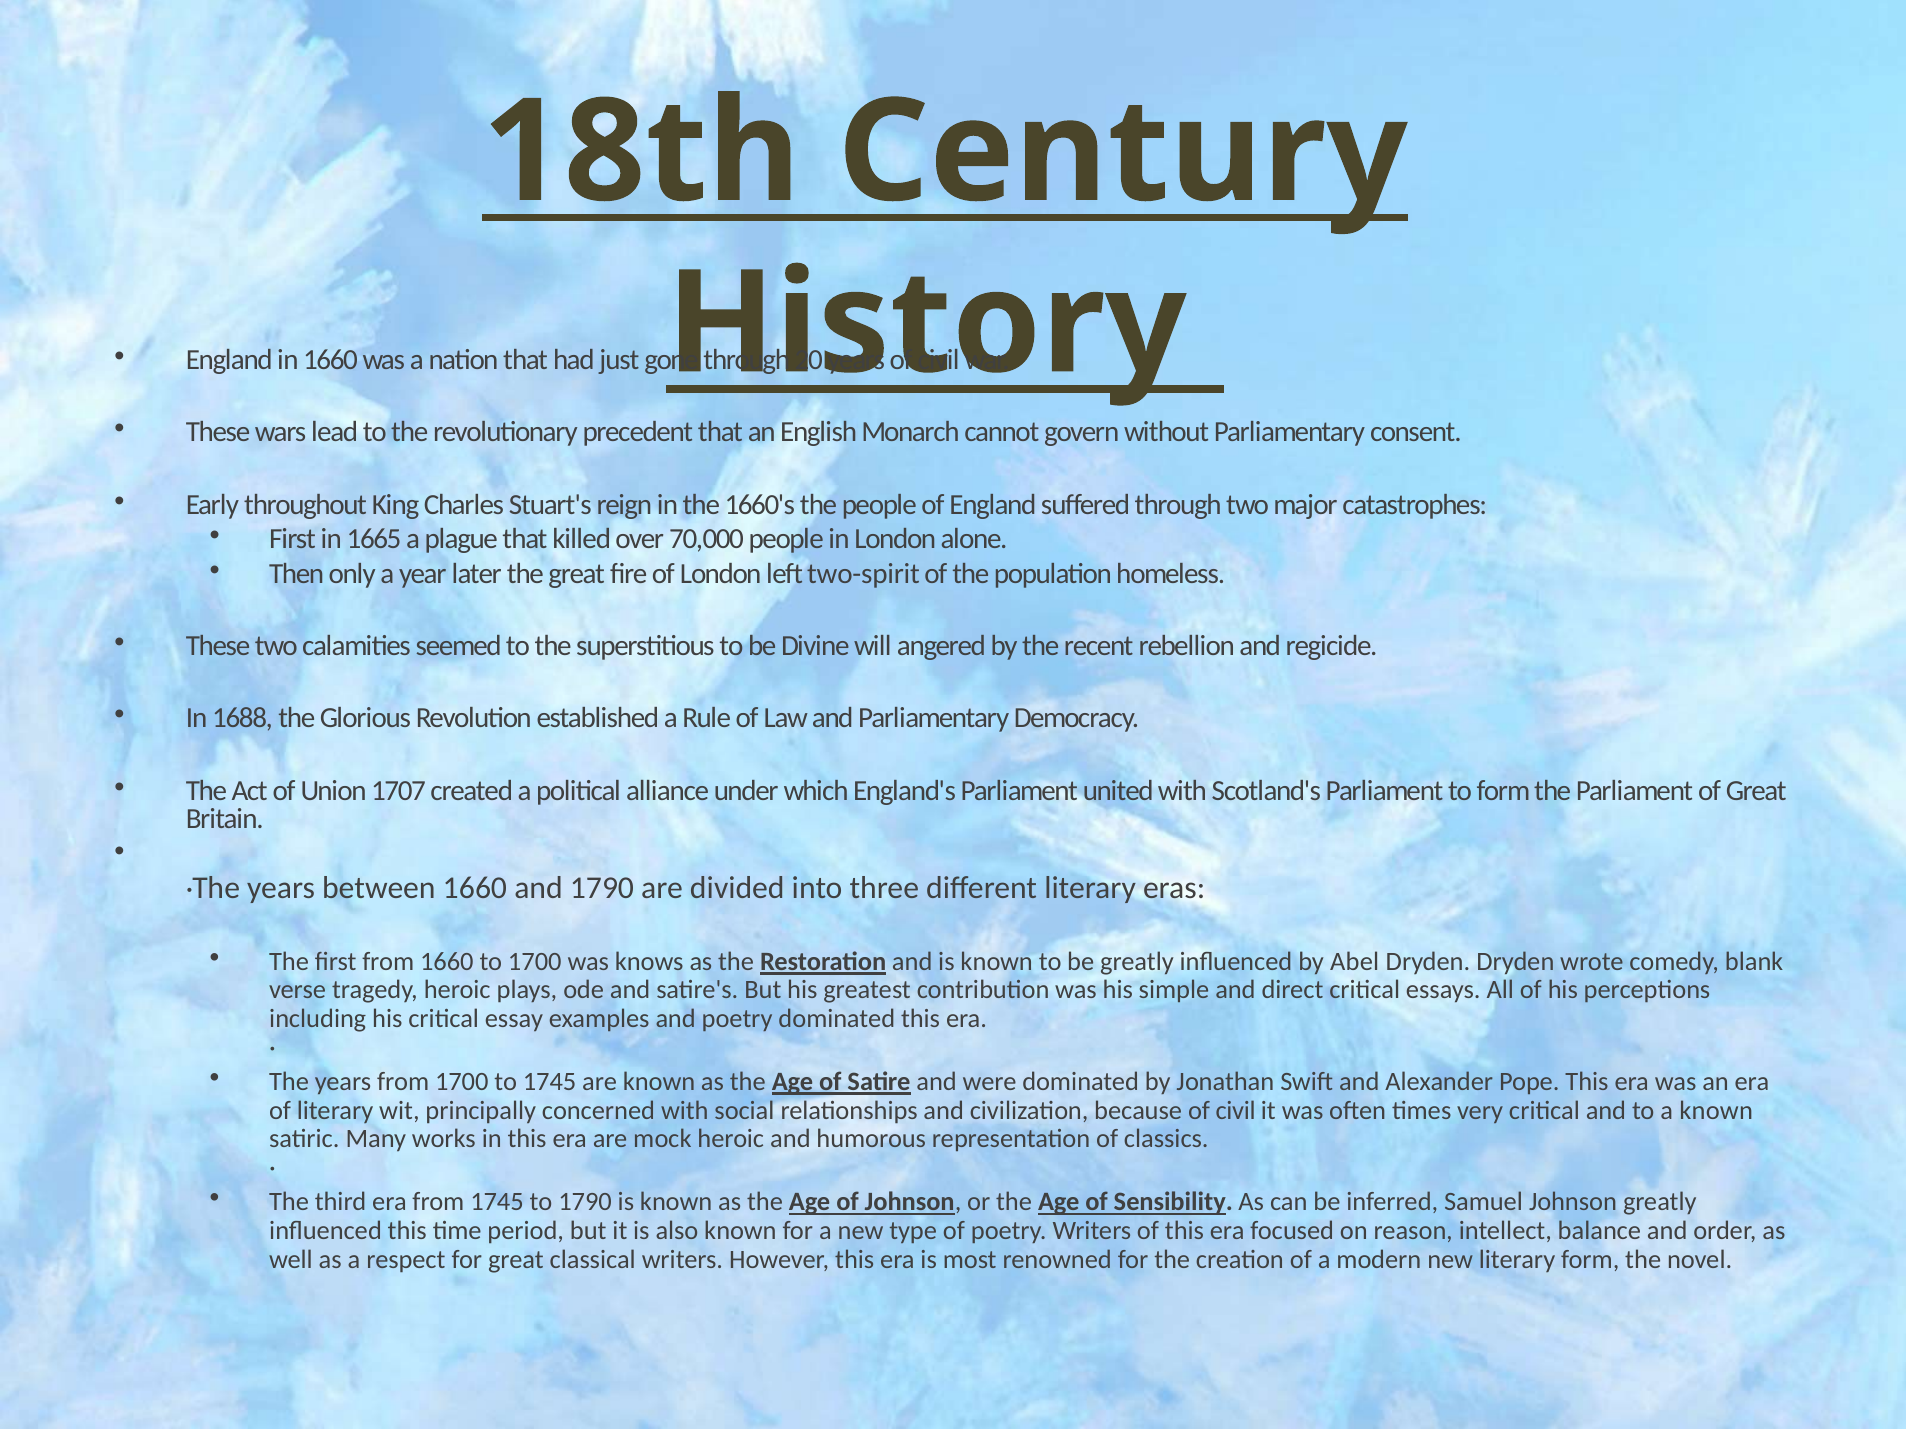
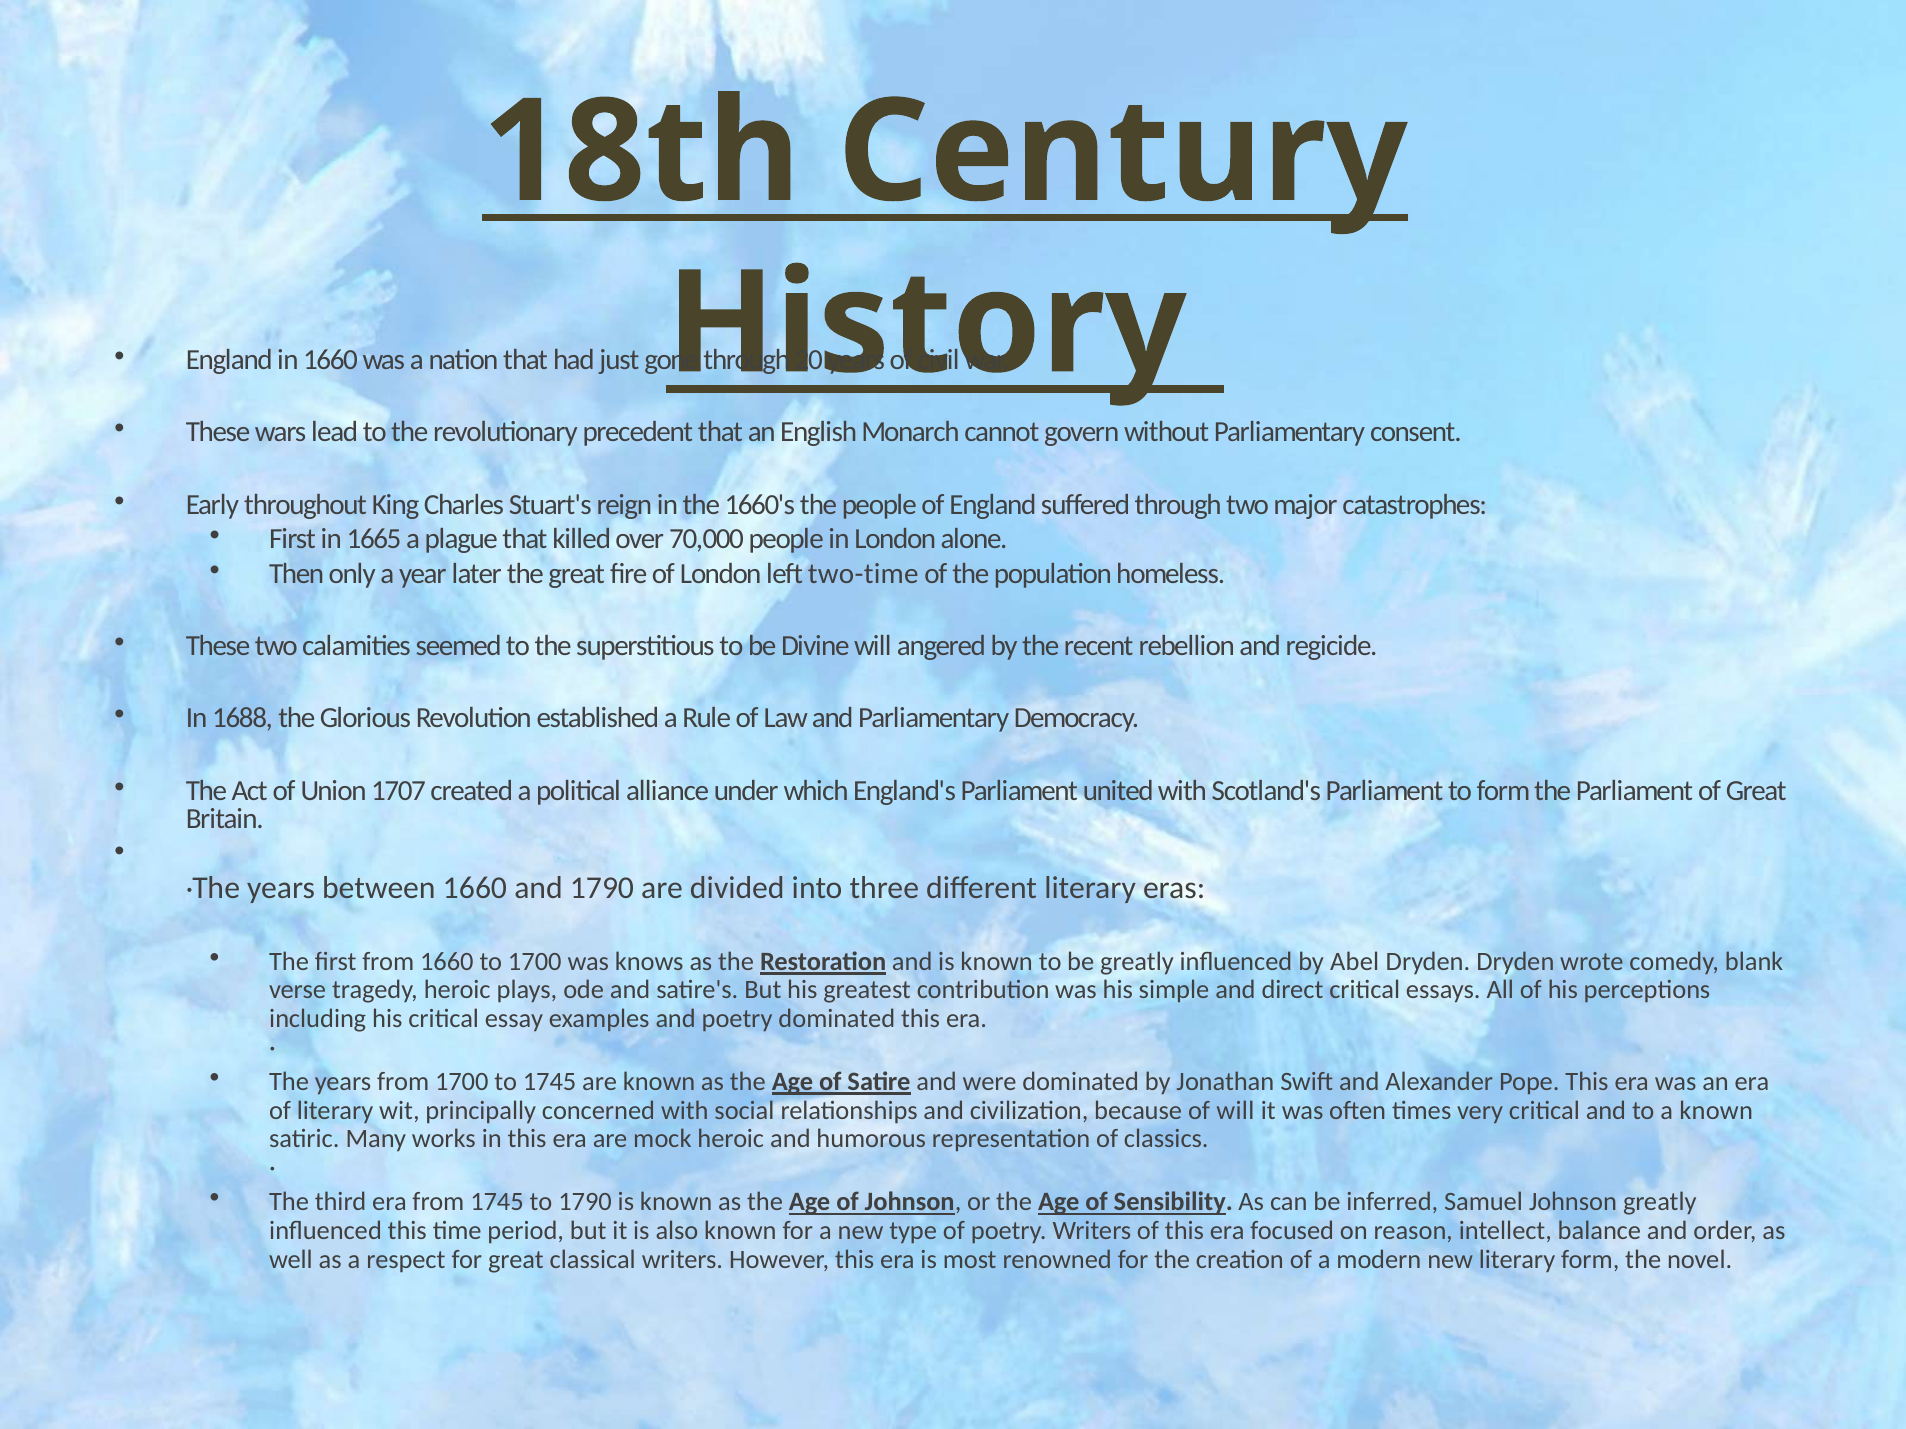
two-spirit: two-spirit -> two-time (863, 574)
because of civil: civil -> will (1235, 1111)
